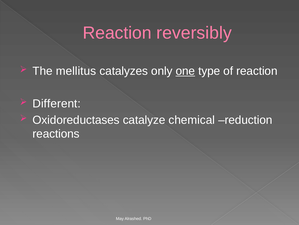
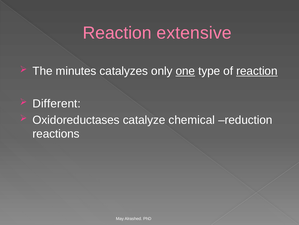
reversibly: reversibly -> extensive (194, 33)
mellitus: mellitus -> minutes (76, 71)
reaction underline: none -> present (257, 71)
